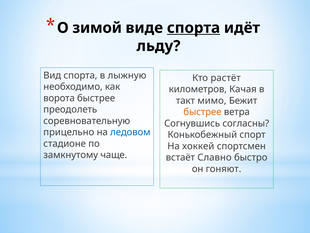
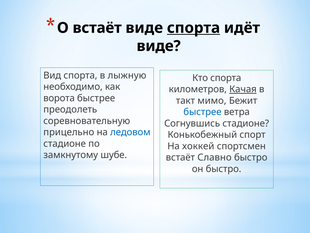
О зимой: зимой -> встаёт (97, 28)
льду: льду -> виде (159, 46)
Кто растёт: растёт -> спорта (226, 78)
Качая underline: none -> present (243, 89)
быстрее colour: orange -> blue (202, 112)
Согнувшись согласны: согласны -> стадионе (246, 123)
чаще: чаще -> шубе (114, 155)
он гоняют: гоняют -> быстро (224, 169)
